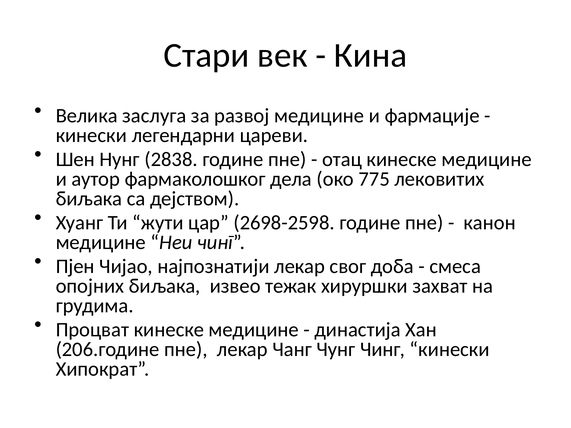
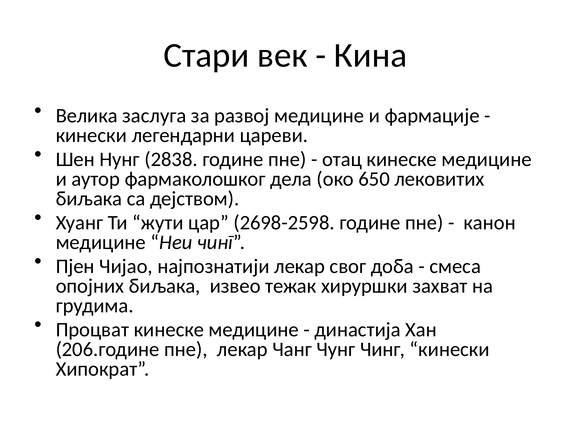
775: 775 -> 650 (374, 179)
